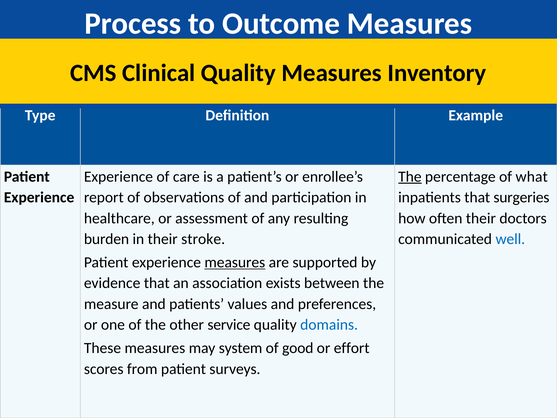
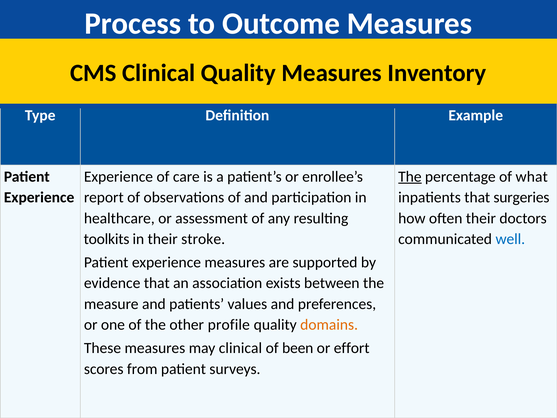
burden: burden -> toolkits (107, 239)
measures underline: present -> none (235, 262)
service: service -> profile (229, 325)
domains colour: blue -> orange (329, 325)
may system: system -> clinical (240, 348)
good: good -> been (298, 348)
